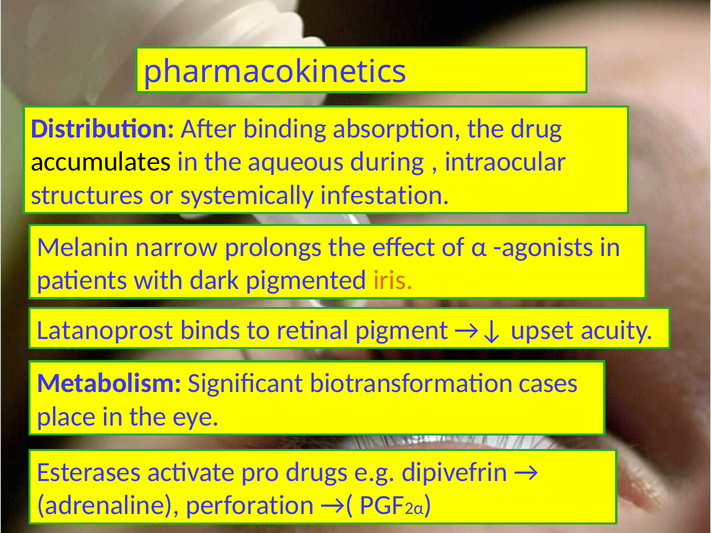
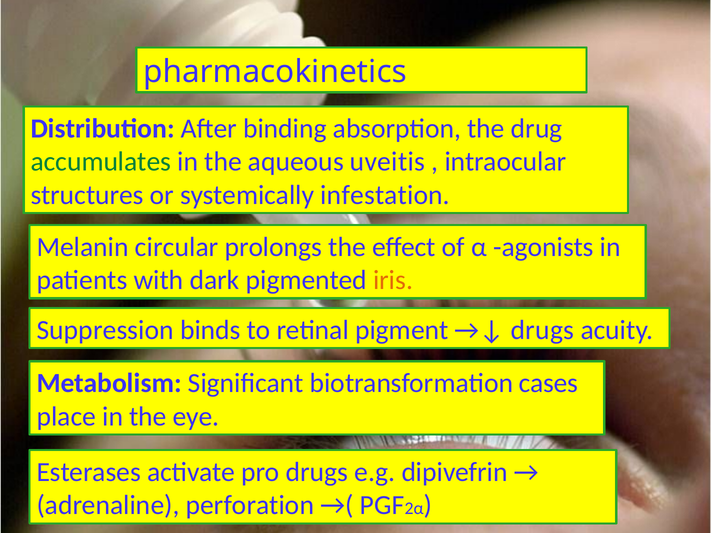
accumulates colour: black -> green (101, 162)
during: during -> uveitis (387, 162)
narrow: narrow -> circular (177, 247)
Latanoprost: Latanoprost -> Suppression (105, 330)
upset: upset -> drugs (542, 330)
